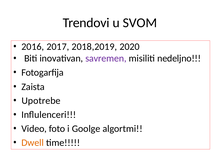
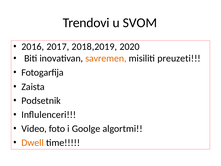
savremen colour: purple -> orange (106, 58)
nedeljno: nedeljno -> preuzeti (179, 58)
Upotrebe: Upotrebe -> Podsetnik (41, 100)
